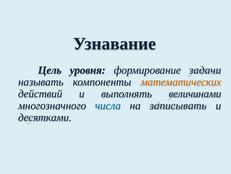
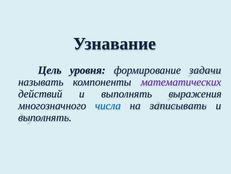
математических colour: orange -> purple (181, 82)
величинами: величинами -> выражения (195, 93)
десятками: десятками -> выполнять (45, 117)
